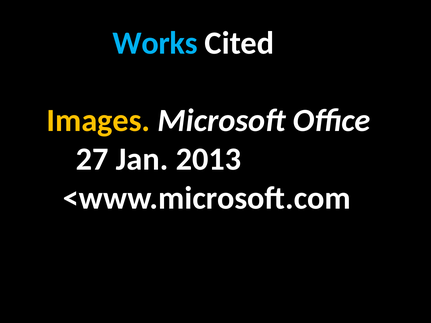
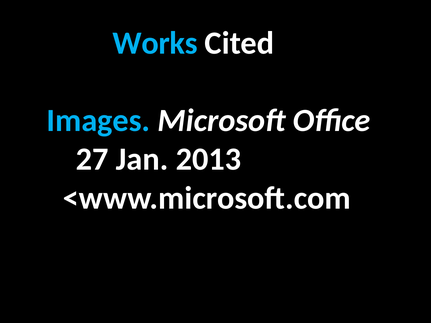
Images colour: yellow -> light blue (98, 121)
